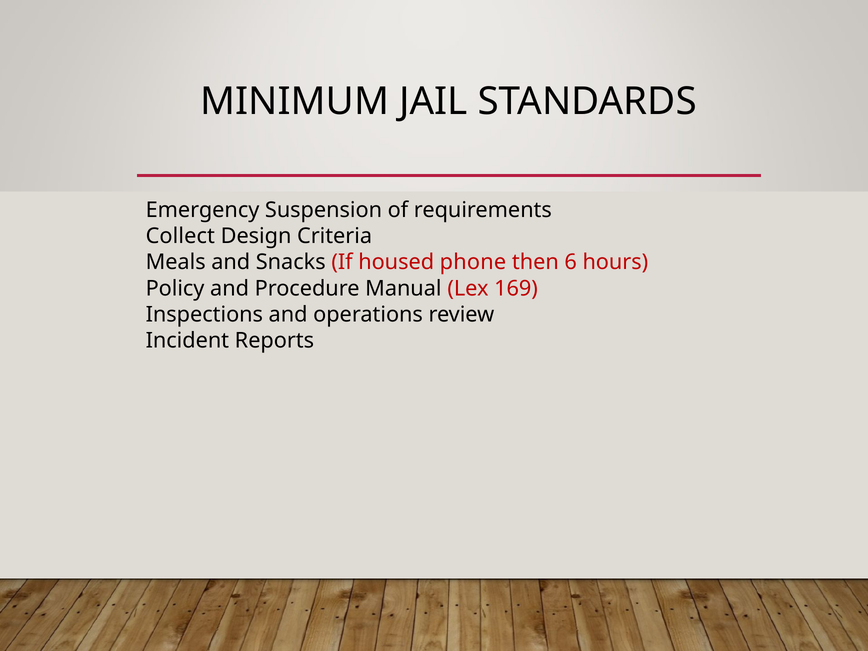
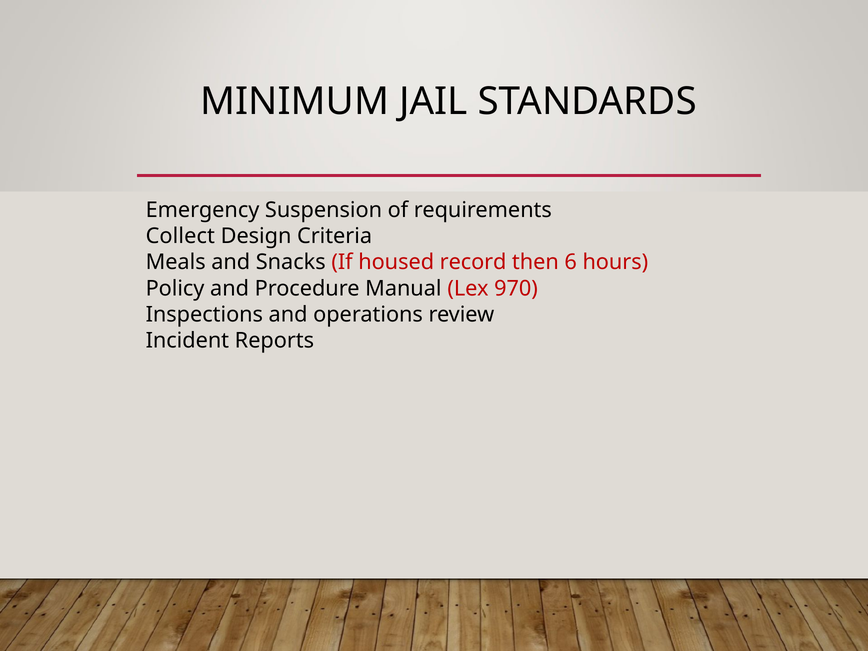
phone: phone -> record (473, 262)
169: 169 -> 970 (516, 288)
